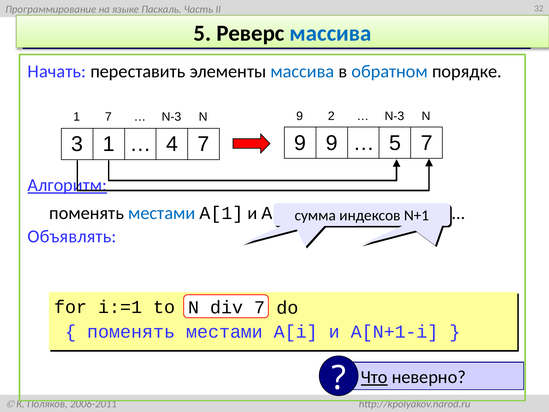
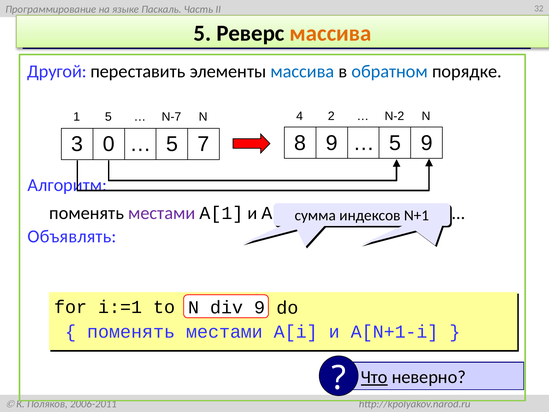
массива colour: blue -> orange (331, 33)
Начать: Начать -> Другой (57, 72)
1 7: 7 -> 5 (108, 117)
N-3: N-3 -> N-7 (171, 117)
N 9: 9 -> 4 (300, 116)
N-3: N-3 -> N-2 (394, 116)
3 1: 1 -> 0 (109, 144)
4: 4 -> 5 (172, 144)
7 9: 9 -> 8 (300, 143)
5 7: 7 -> 9 (427, 143)
Алгоритм underline: present -> none (67, 185)
местами colour: blue -> purple (162, 213)
7: 7 -> 9 (260, 307)
